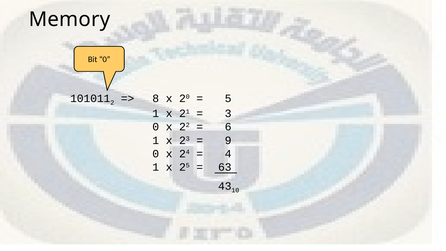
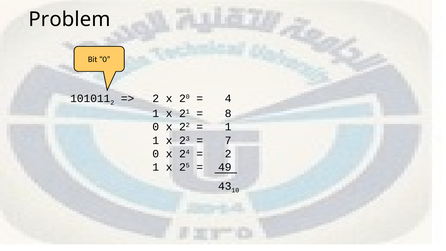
Memory: Memory -> Problem (69, 19)
8: 8 -> 2 (156, 98)
5: 5 -> 4 (228, 98)
3: 3 -> 8 (228, 114)
6: 6 -> 1 (228, 127)
9: 9 -> 7 (228, 140)
4: 4 -> 2 (228, 154)
63: 63 -> 49 (225, 167)
